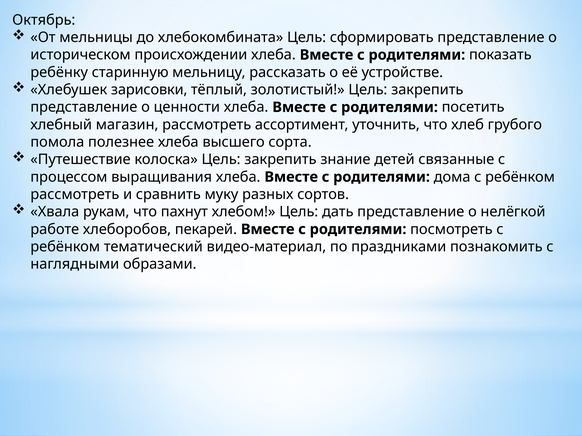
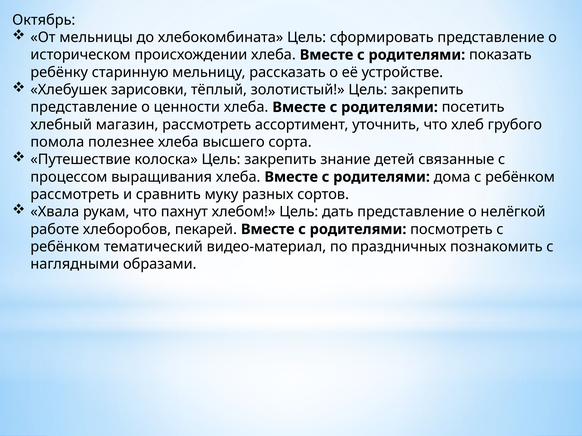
праздниками: праздниками -> праздничных (399, 247)
